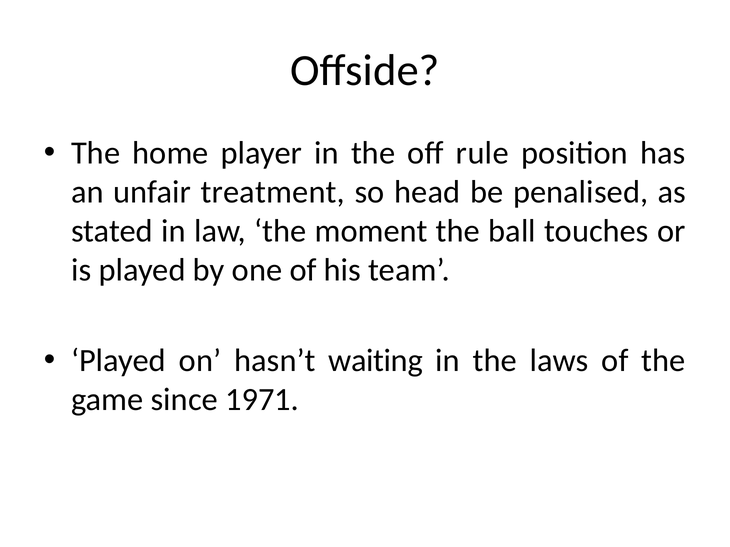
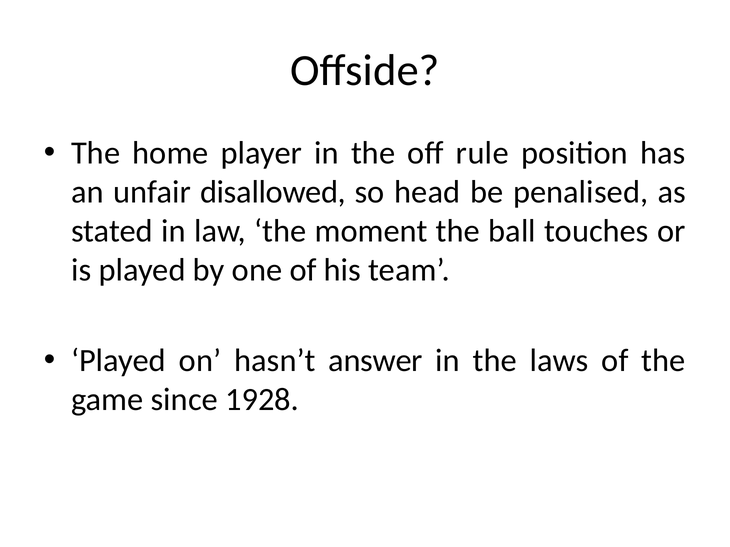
treatment: treatment -> disallowed (273, 192)
waiting: waiting -> answer (376, 361)
1971: 1971 -> 1928 (262, 400)
